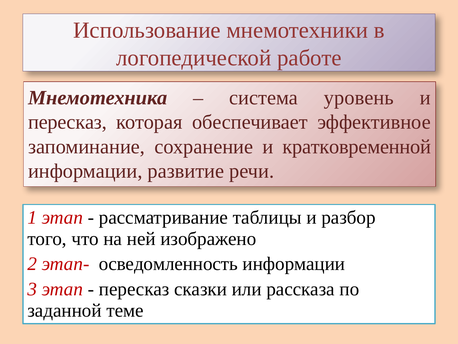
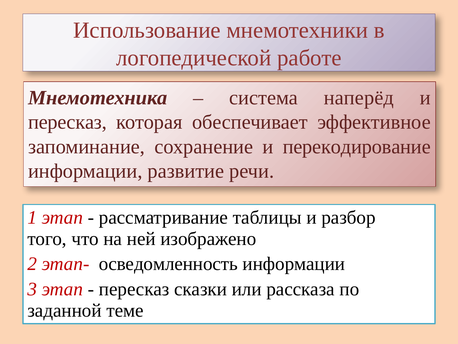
уровень: уровень -> наперёд (359, 98)
кратковременной: кратковременной -> перекодирование (357, 146)
